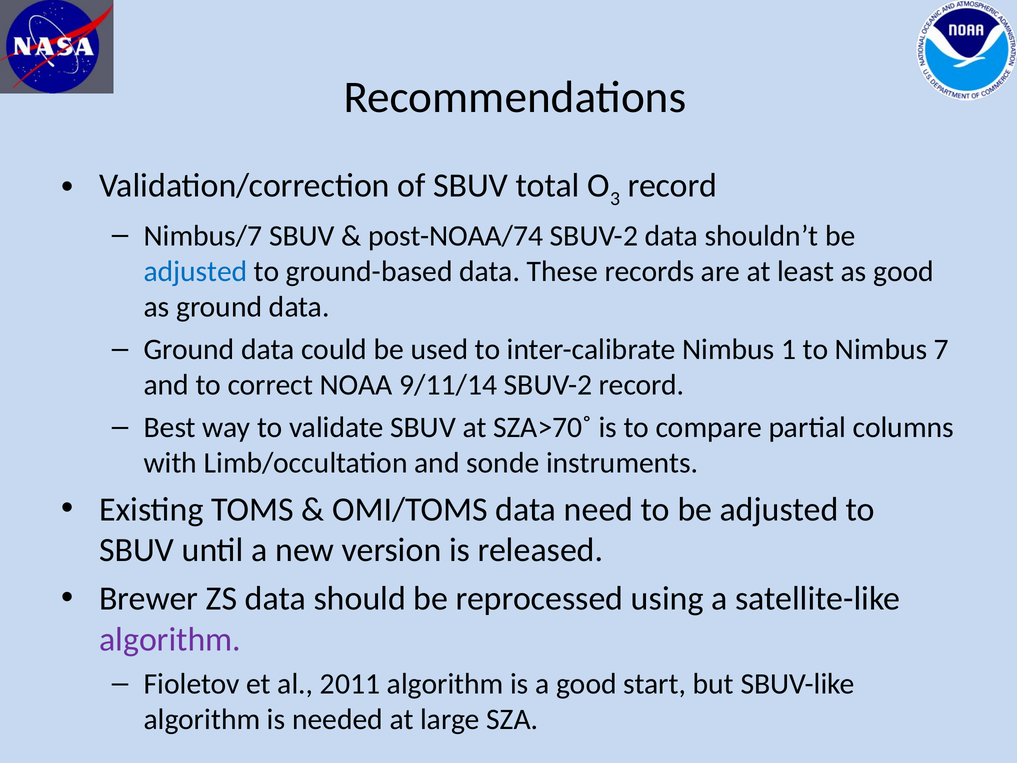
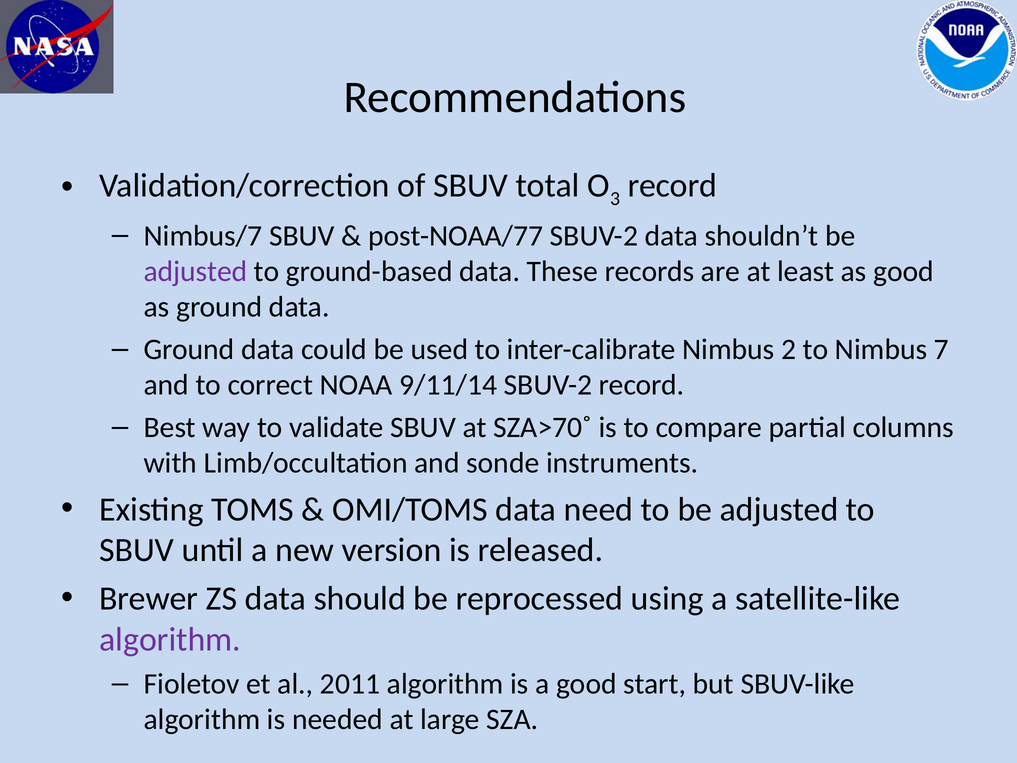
post-NOAA/74: post-NOAA/74 -> post-NOAA/77 (456, 236)
adjusted colour: blue -> purple (195, 271)
1: 1 -> 2 (789, 349)
